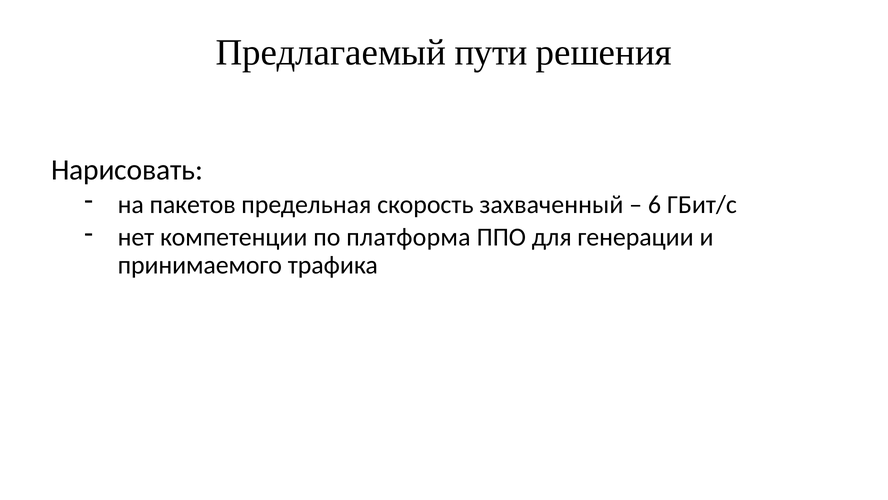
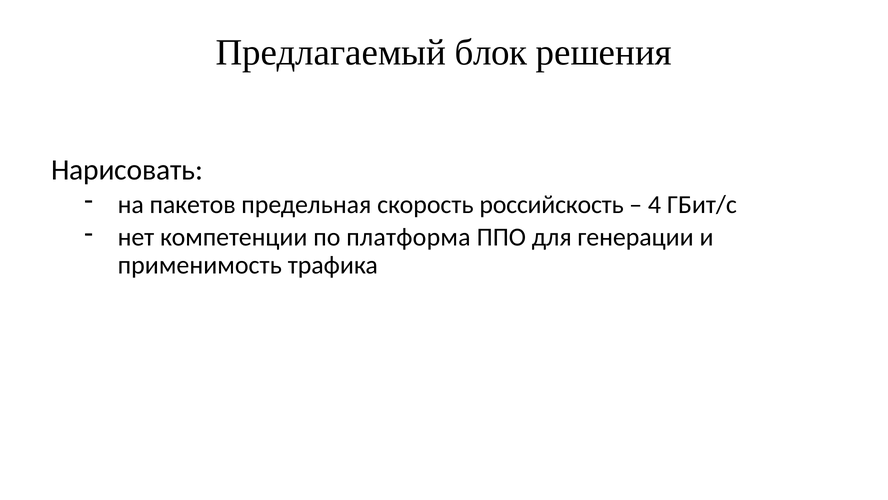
пути: пути -> блок (491, 52)
захваченный: захваченный -> российскость (552, 204)
6: 6 -> 4 (655, 204)
принимаемого: принимаемого -> применимость (200, 265)
